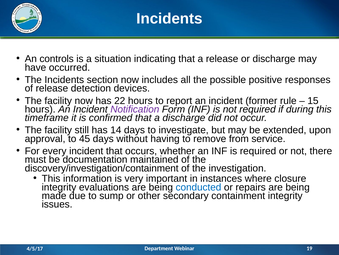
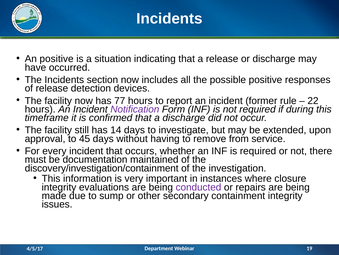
An controls: controls -> positive (57, 59)
22: 22 -> 77 (120, 100)
15: 15 -> 22 (313, 100)
conducted colour: blue -> purple (198, 187)
